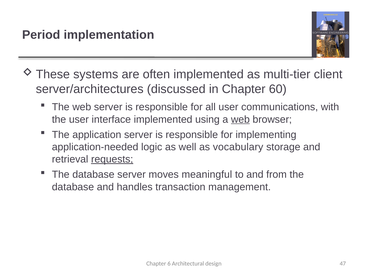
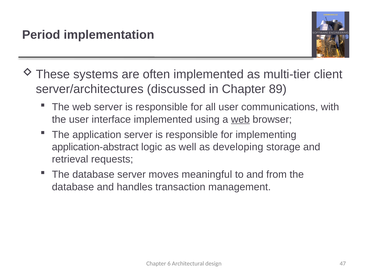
60: 60 -> 89 (278, 89)
application-needed: application-needed -> application-abstract (95, 147)
vocabulary: vocabulary -> developing (238, 147)
requests underline: present -> none (112, 159)
